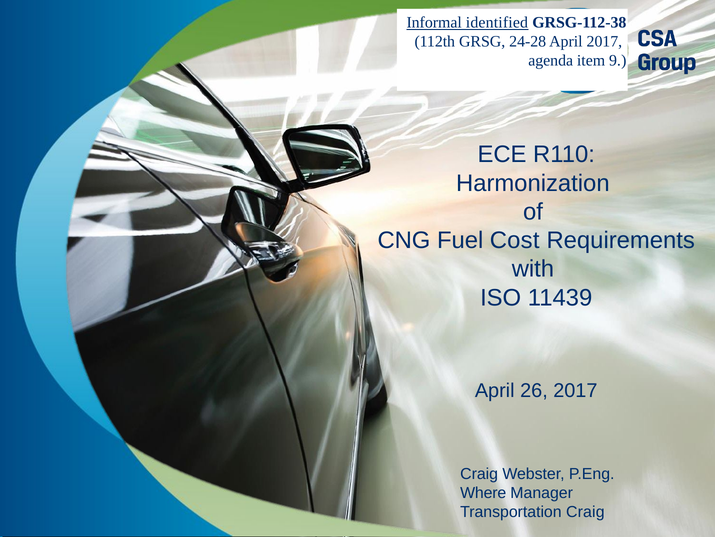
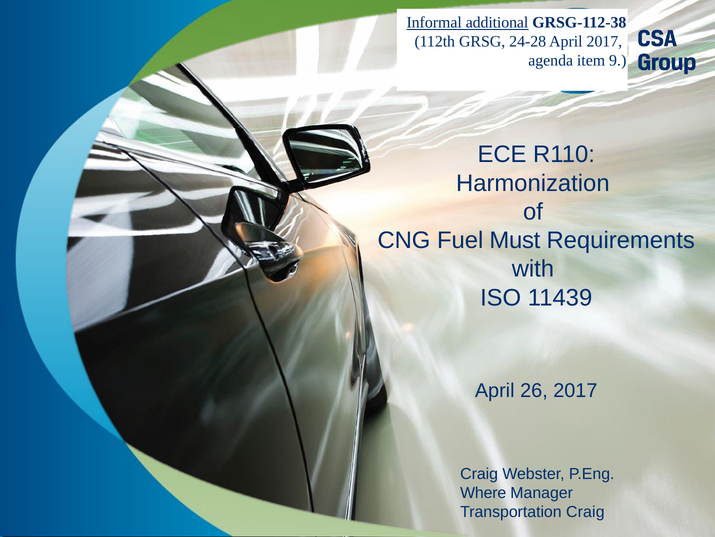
identified: identified -> additional (497, 22)
Cost: Cost -> Must (515, 240)
